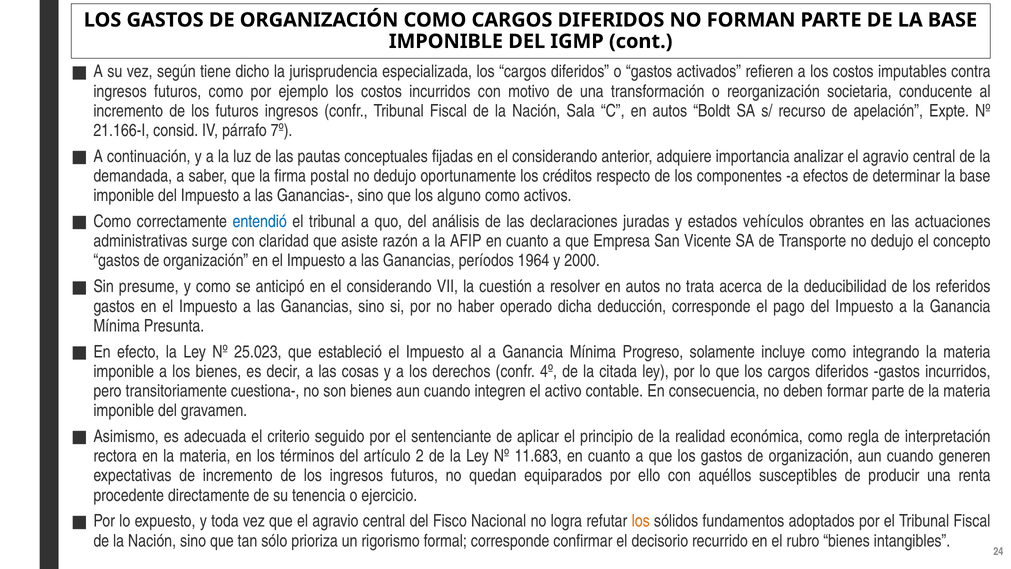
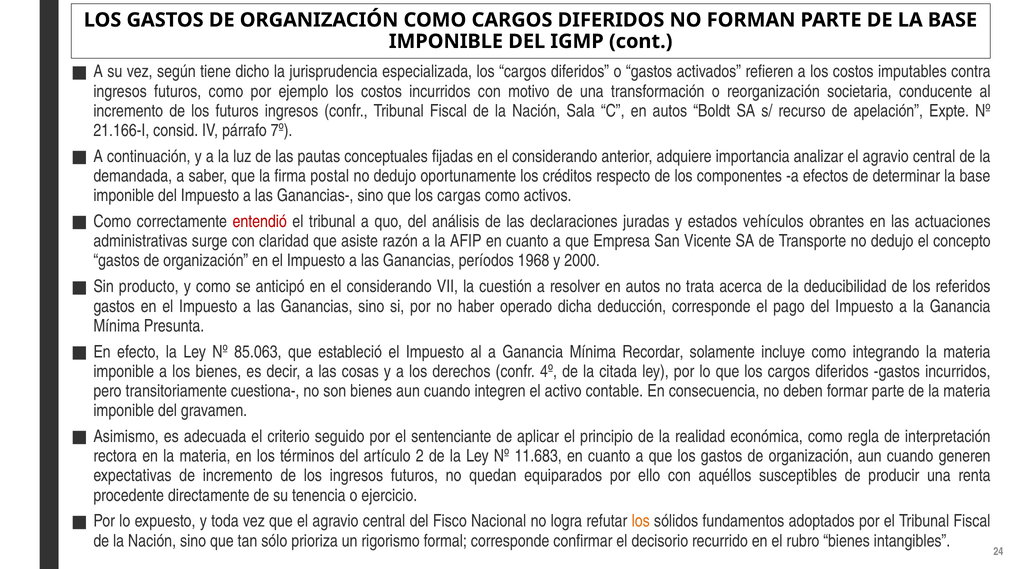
alguno: alguno -> cargas (459, 196)
entendió colour: blue -> red (260, 221)
1964: 1964 -> 1968 (534, 261)
presume: presume -> producto (149, 287)
25.023: 25.023 -> 85.063 (258, 352)
Progreso: Progreso -> Recordar (653, 352)
